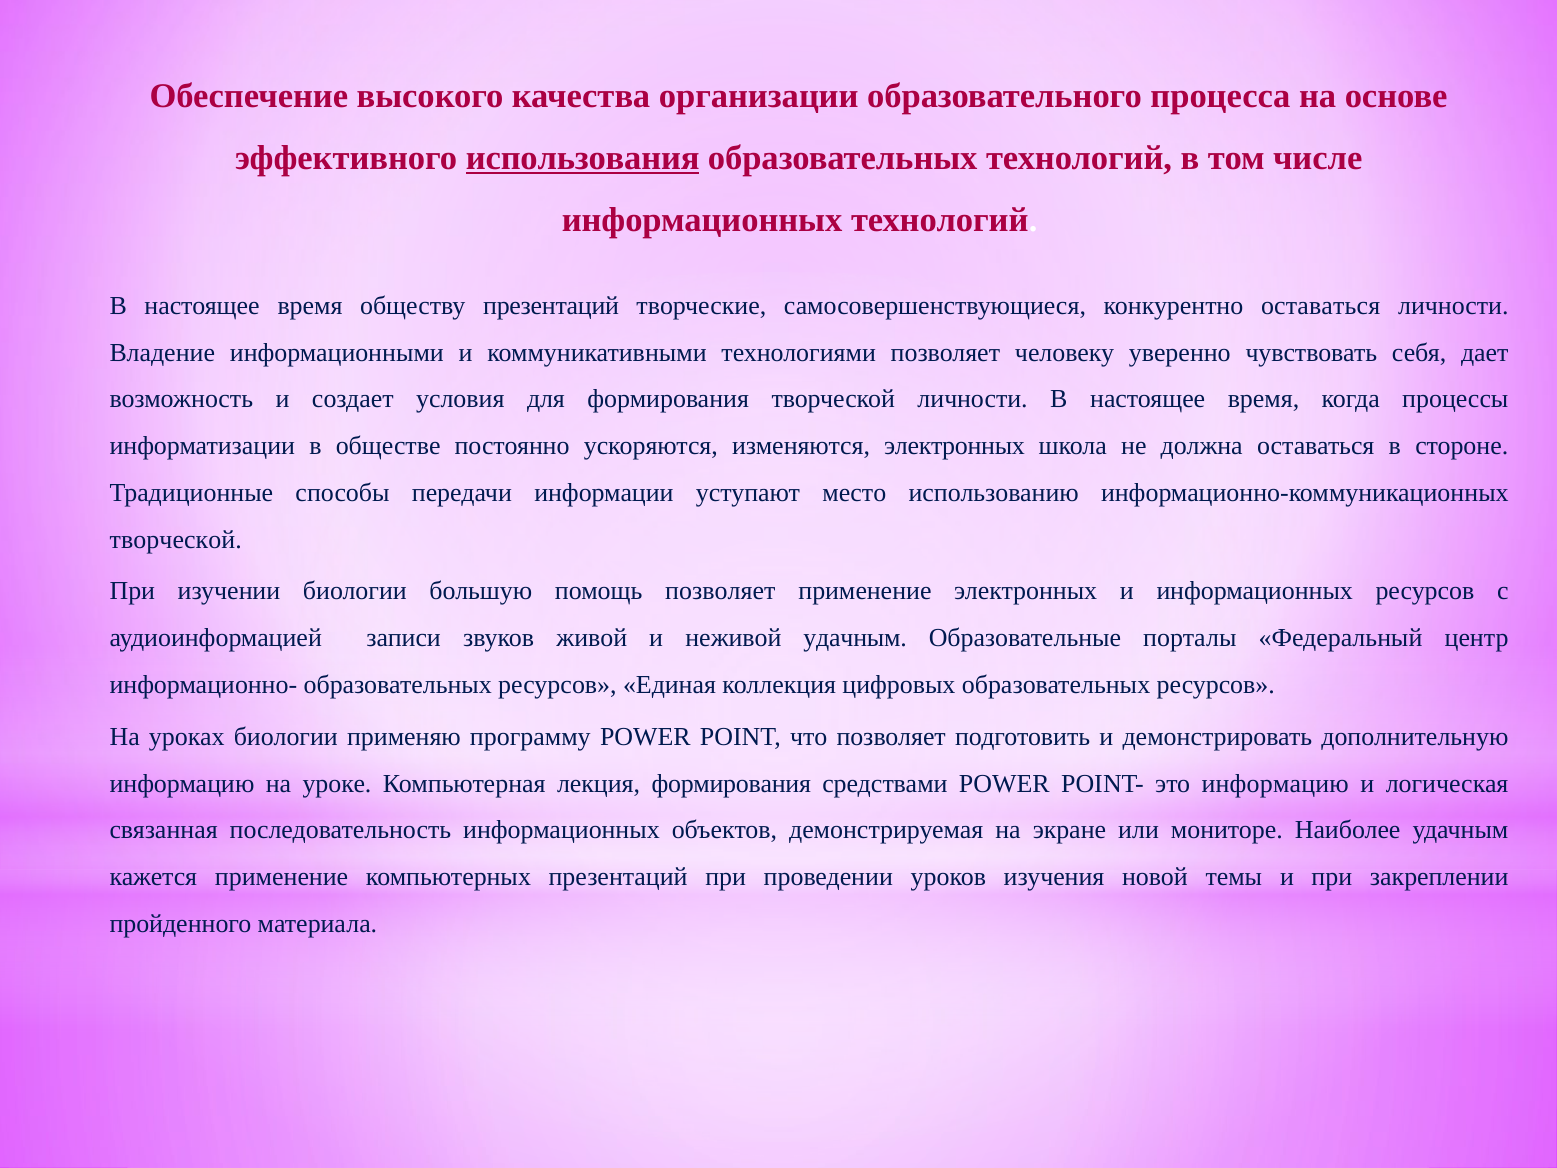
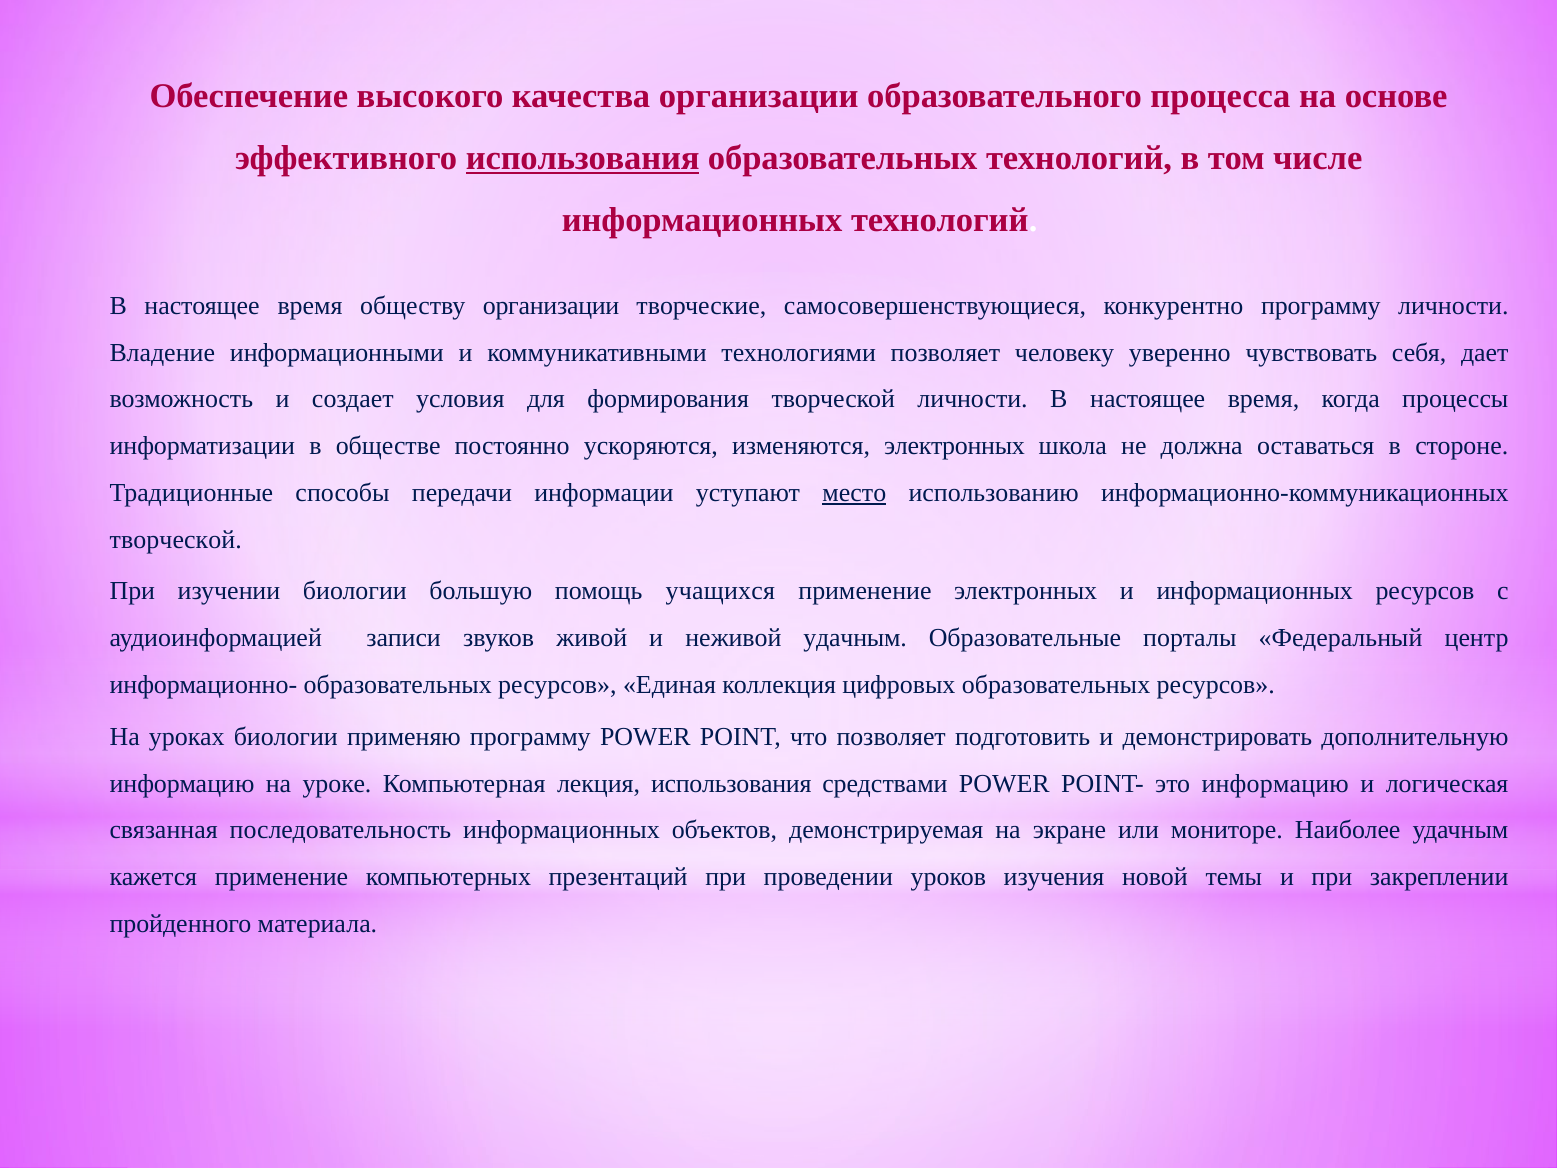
обществу презентаций: презентаций -> организации (551, 306)
конкурентно оставаться: оставаться -> программу (1321, 306)
место underline: none -> present (854, 493)
помощь позволяет: позволяет -> учащихся (720, 591)
лекция формирования: формирования -> использования (731, 783)
